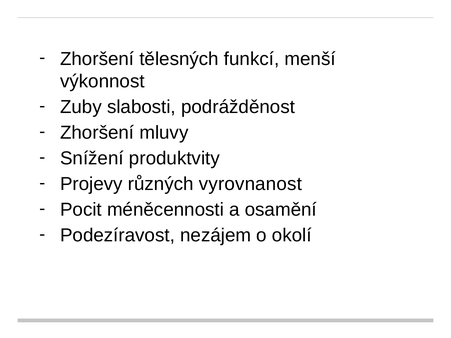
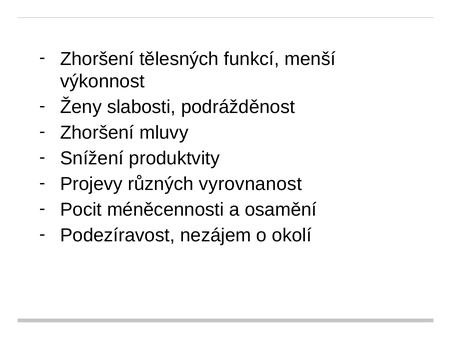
Zuby: Zuby -> Ženy (81, 107)
